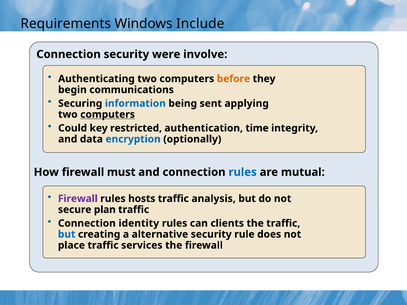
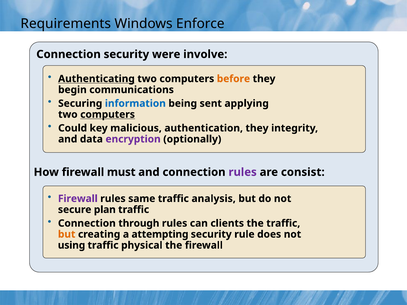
Include: Include -> Enforce (200, 24)
Authenticating underline: none -> present (96, 79)
restricted: restricted -> malicious (136, 128)
authentication time: time -> they (257, 128)
encryption colour: blue -> purple (133, 139)
rules colour: blue -> purple (243, 172)
mutual: mutual -> consist (303, 172)
hosts: hosts -> same (142, 199)
identity: identity -> through (139, 223)
but colour: blue -> orange (67, 234)
alternative: alternative -> attempting (160, 234)
place: place -> using (72, 245)
services: services -> physical (142, 245)
